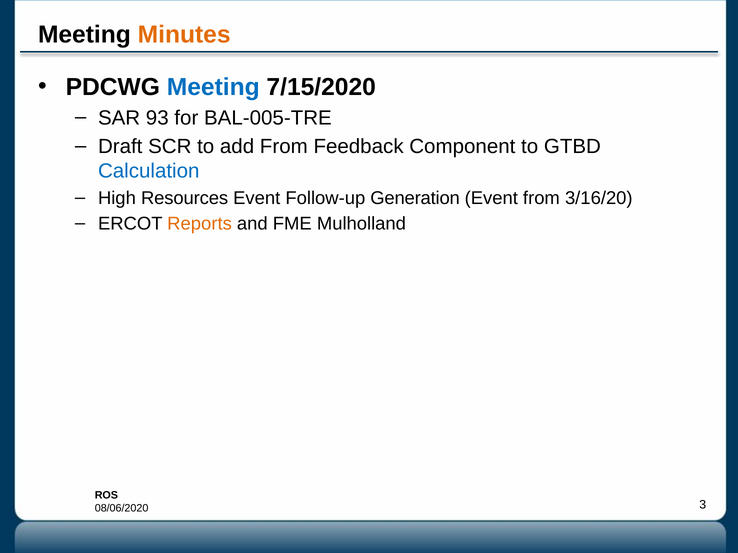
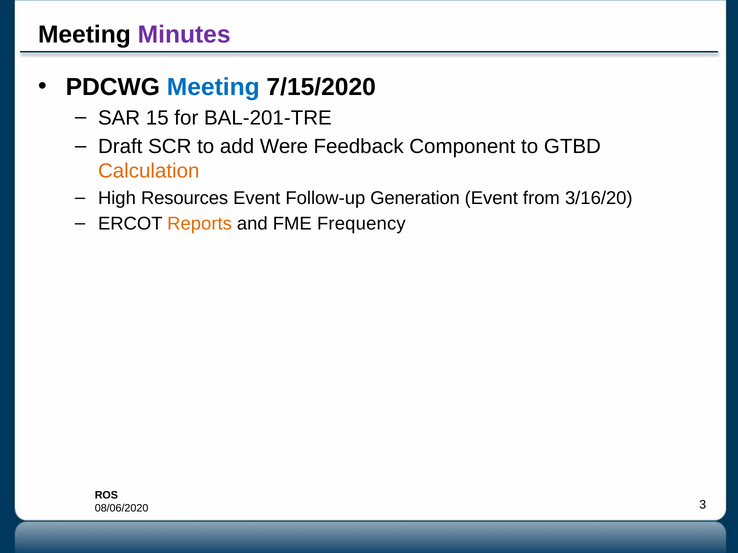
Minutes colour: orange -> purple (184, 35)
93: 93 -> 15 (157, 118)
BAL-005-TRE: BAL-005-TRE -> BAL-201-TRE (268, 118)
add From: From -> Were (284, 147)
Calculation colour: blue -> orange (149, 171)
Mulholland: Mulholland -> Frequency (361, 224)
